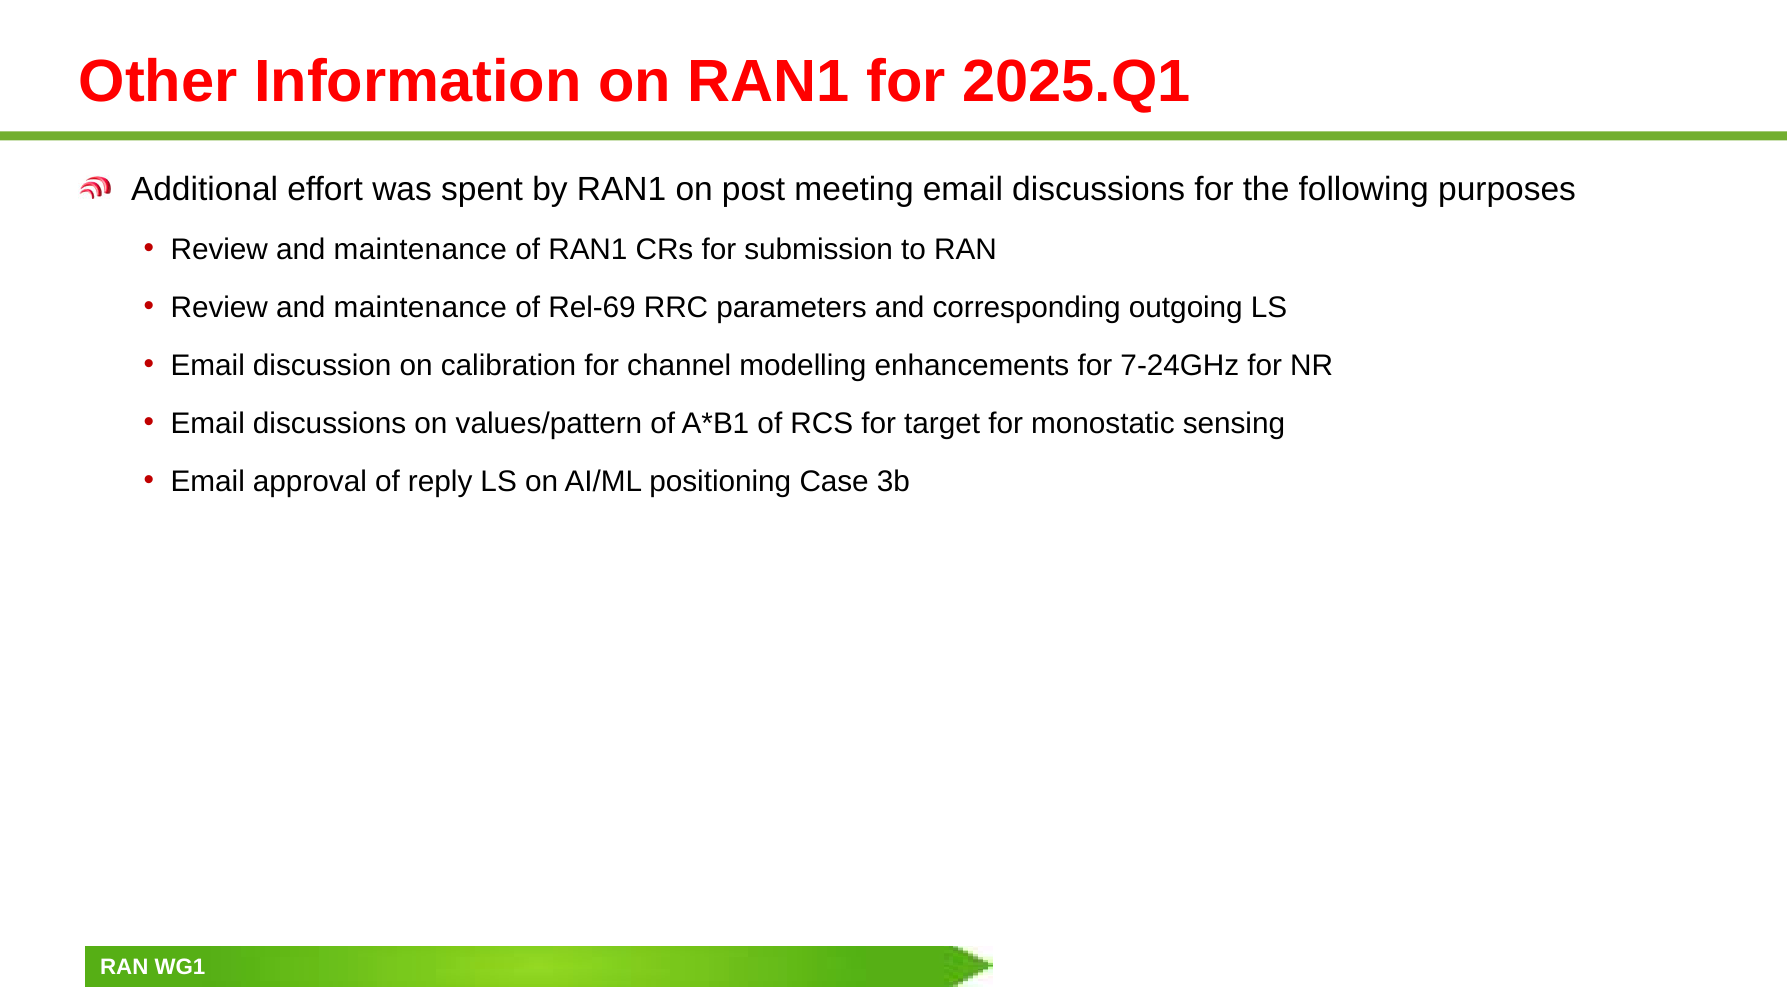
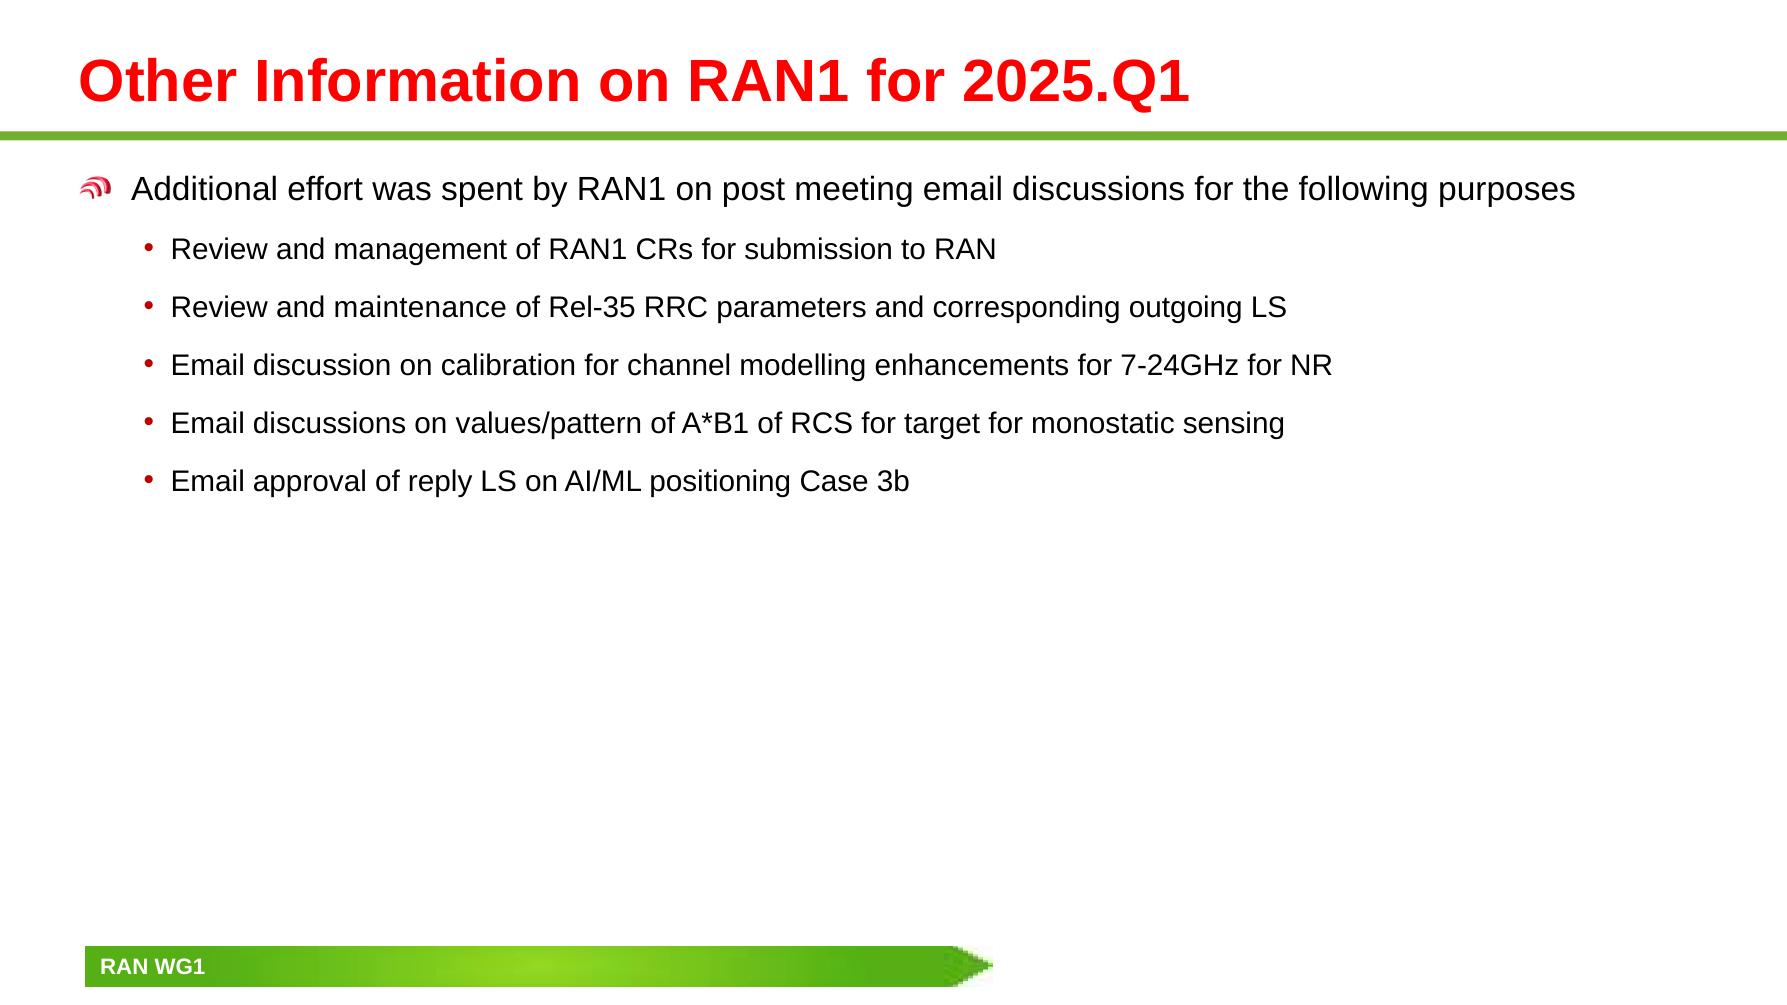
maintenance: maintenance -> management (420, 250)
Rel-69: Rel-69 -> Rel-35 (592, 308)
